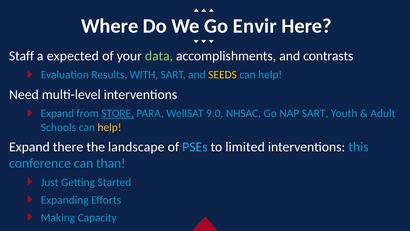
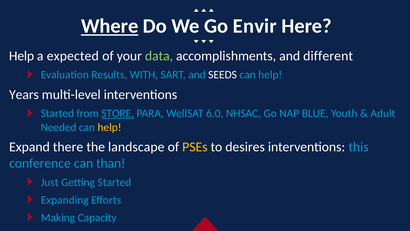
Where underline: none -> present (110, 26)
Staff: Staff -> Help (22, 56)
contrasts: contrasts -> different (328, 56)
SEEDS colour: yellow -> white (223, 75)
Need: Need -> Years (24, 95)
Expand: Expand -> Started (57, 113)
9.0: 9.0 -> 6.0 (215, 113)
NAP SART: SART -> BLUE (315, 113)
Schools: Schools -> Needed (59, 127)
PSEs colour: light blue -> yellow (195, 147)
limited: limited -> desires (245, 147)
